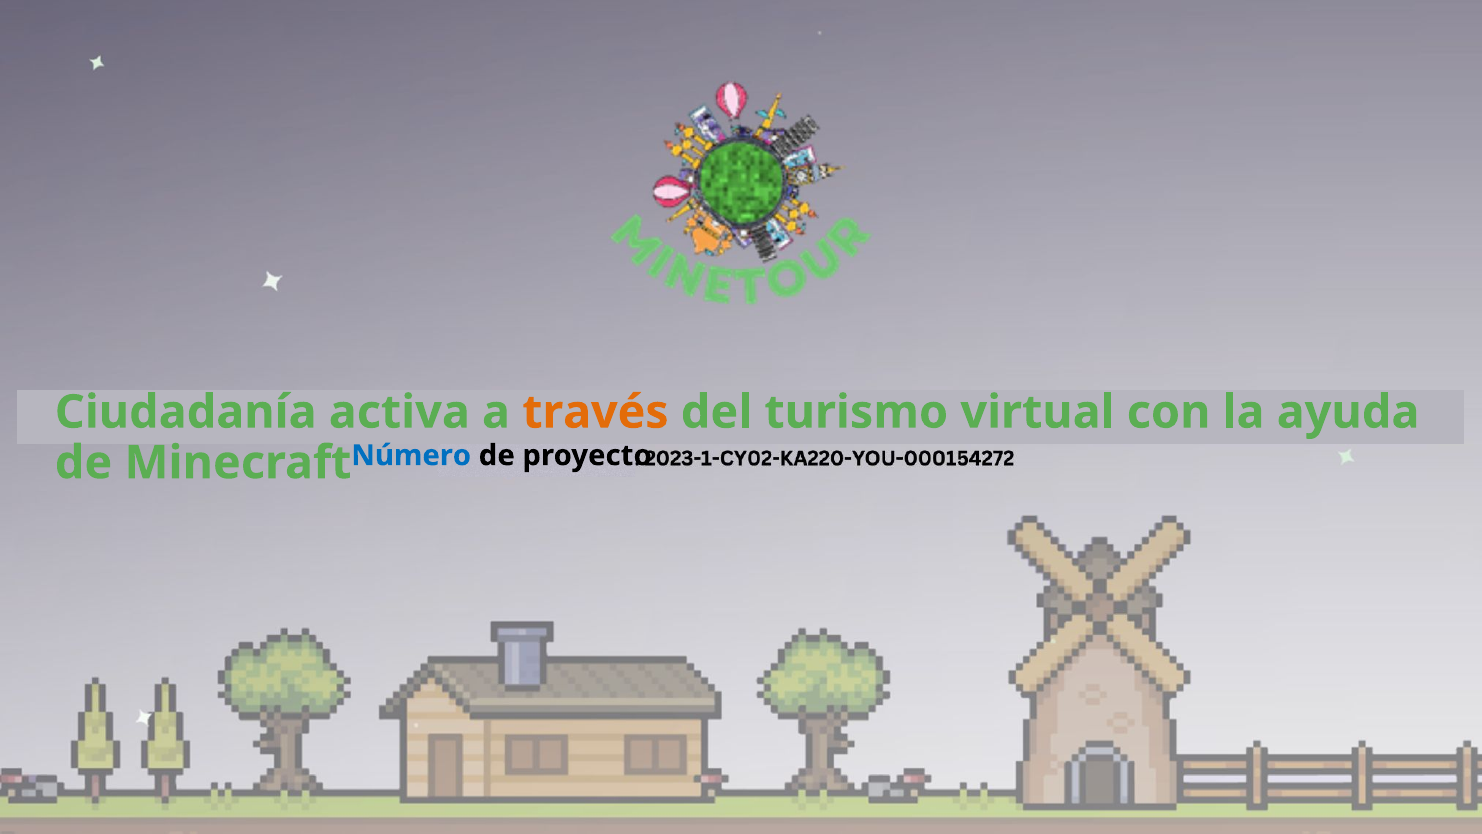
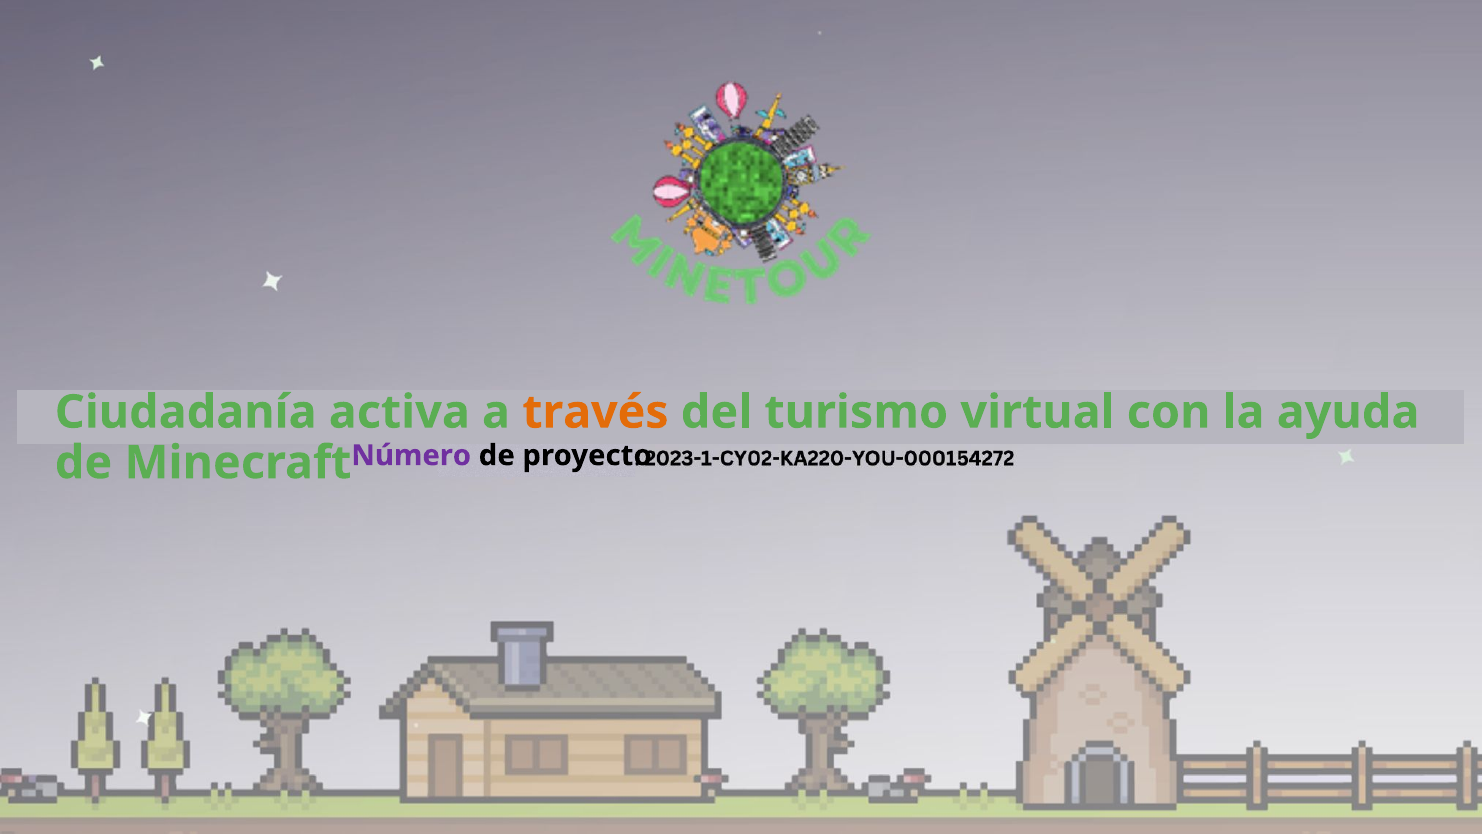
Número colour: blue -> purple (411, 455)
